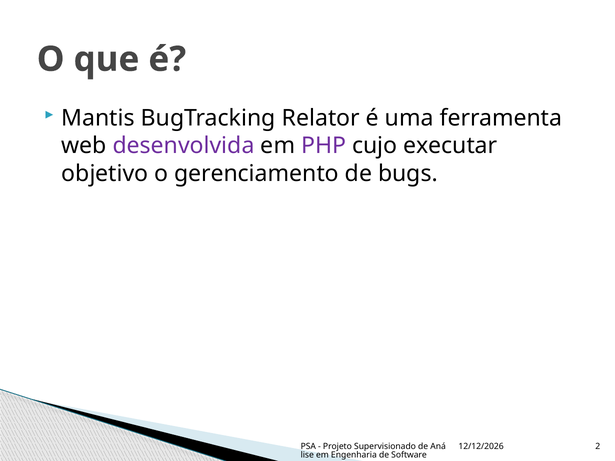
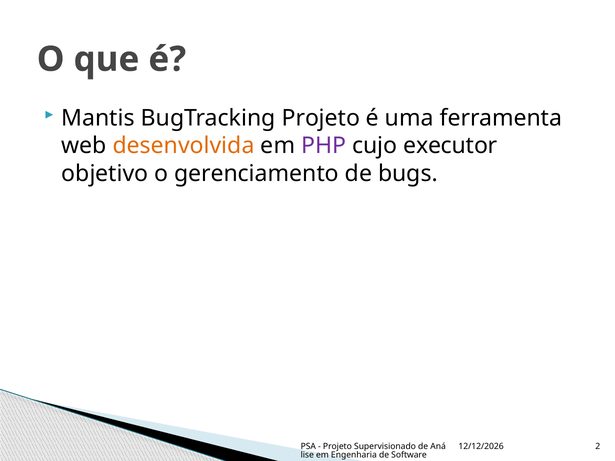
BugTracking Relator: Relator -> Projeto (321, 118)
desenvolvida colour: purple -> orange (184, 146)
executar: executar -> executor (450, 146)
